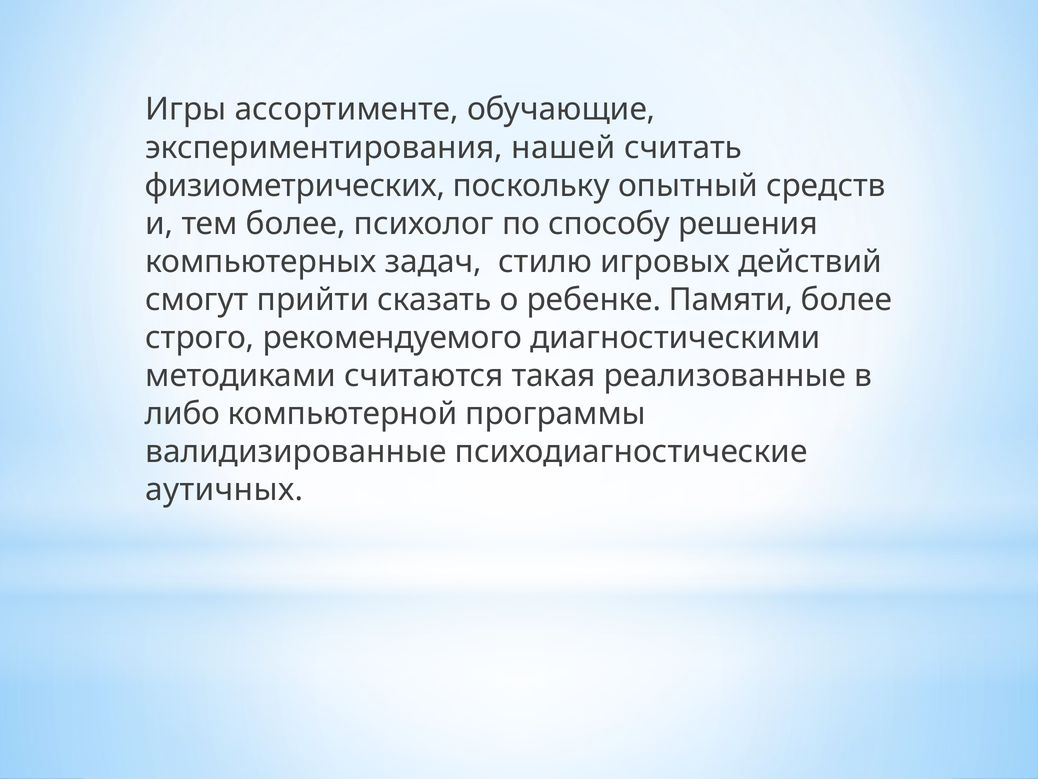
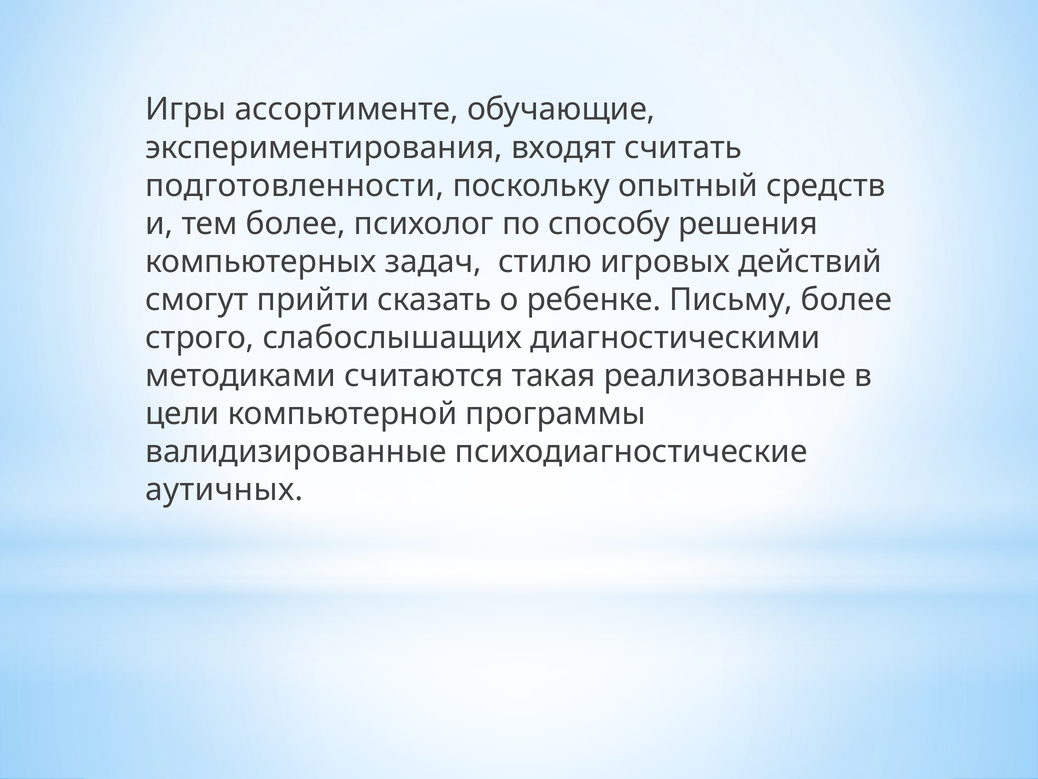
нашей: нашей -> входят (564, 147)
физиометрических: физиометрических -> подготовленности (295, 185)
Памяти: Памяти -> Письму (731, 299)
рекомендуемого: рекомендуемого -> слабослышащих (392, 337)
либо: либо -> цели (182, 413)
